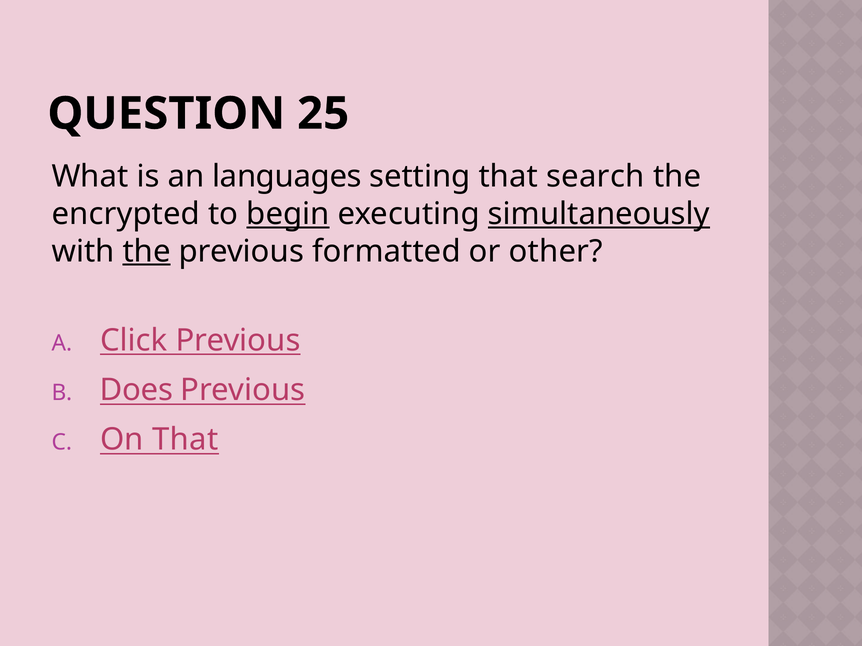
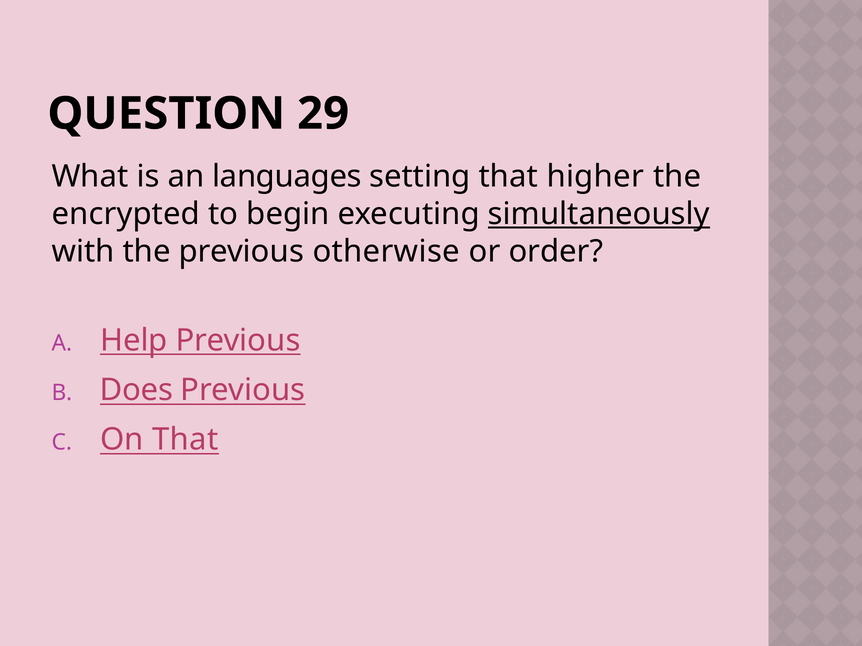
25: 25 -> 29 (323, 114)
search: search -> higher (595, 177)
begin underline: present -> none (288, 214)
the underline: present -> none (147, 251)
formatted: formatted -> otherwise (386, 251)
other: other -> order (556, 251)
Click: Click -> Help (134, 341)
